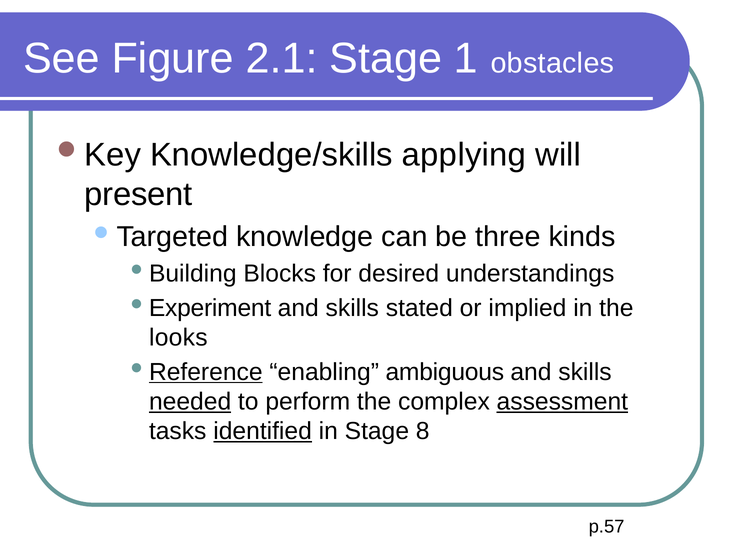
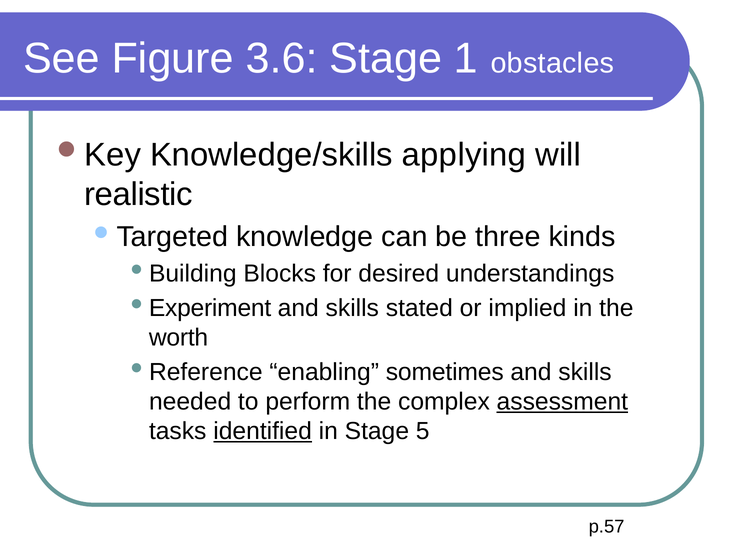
2.1: 2.1 -> 3.6 (282, 58)
present: present -> realistic (138, 194)
looks: looks -> worth (179, 338)
Reference underline: present -> none (206, 372)
ambiguous: ambiguous -> sometimes (445, 372)
needed underline: present -> none (190, 402)
8: 8 -> 5 (423, 431)
